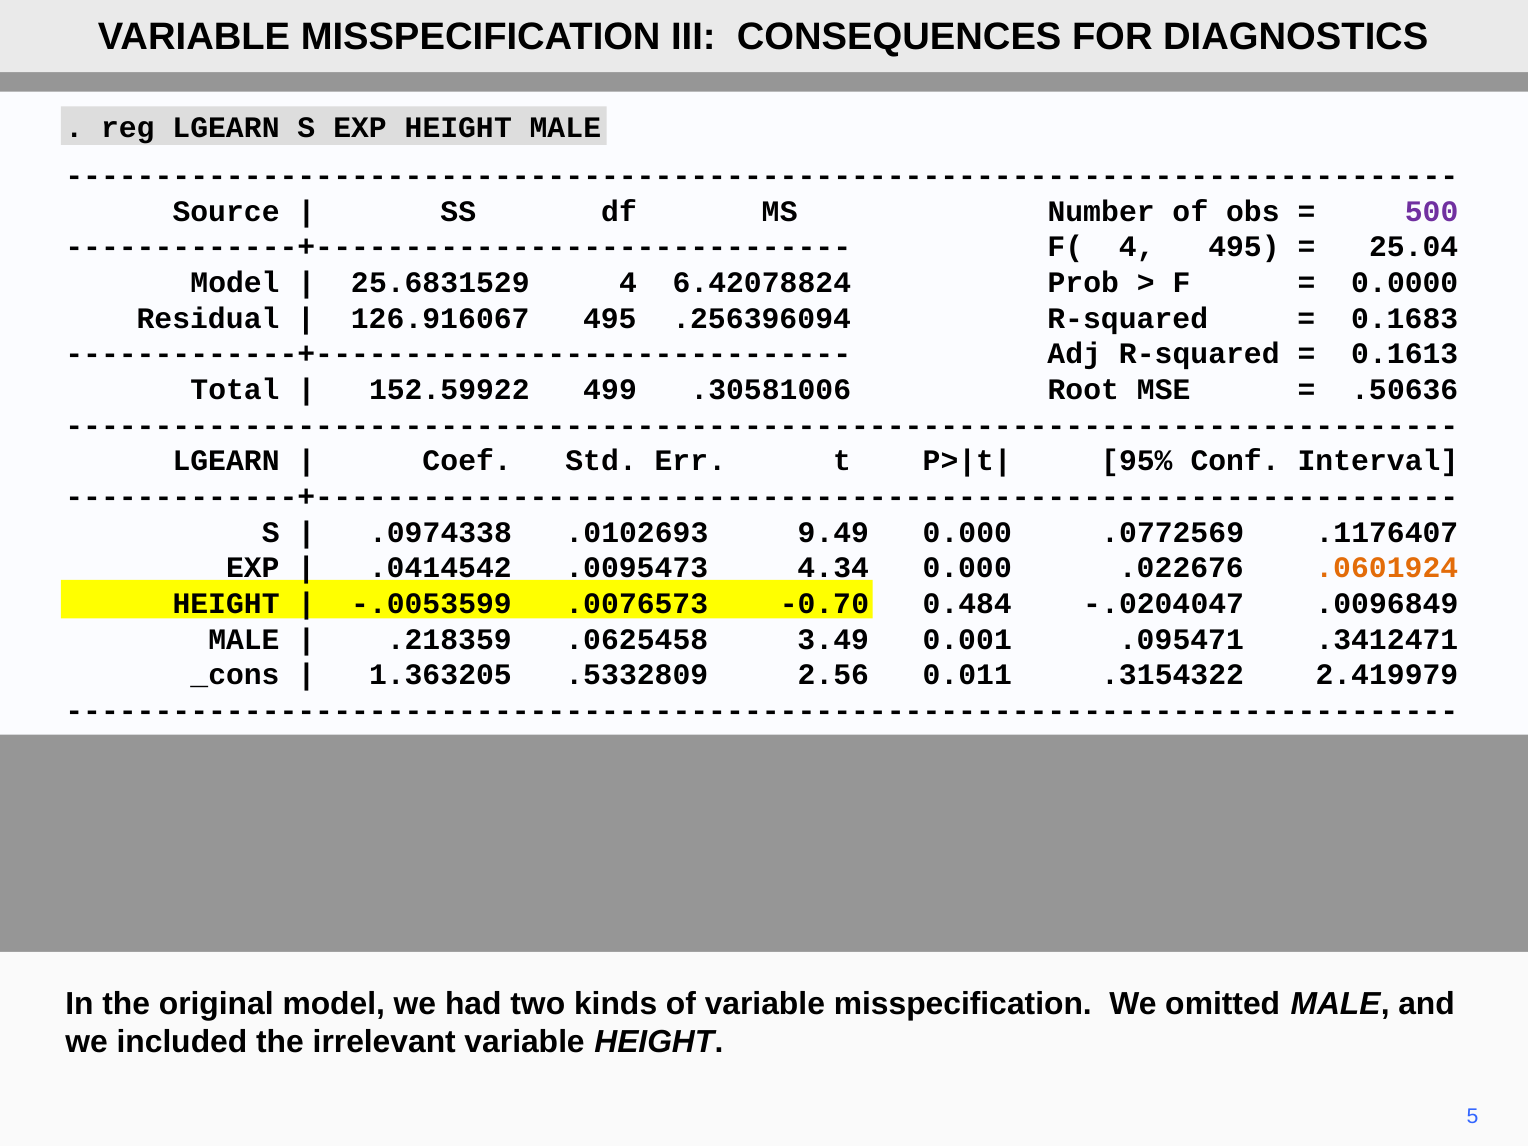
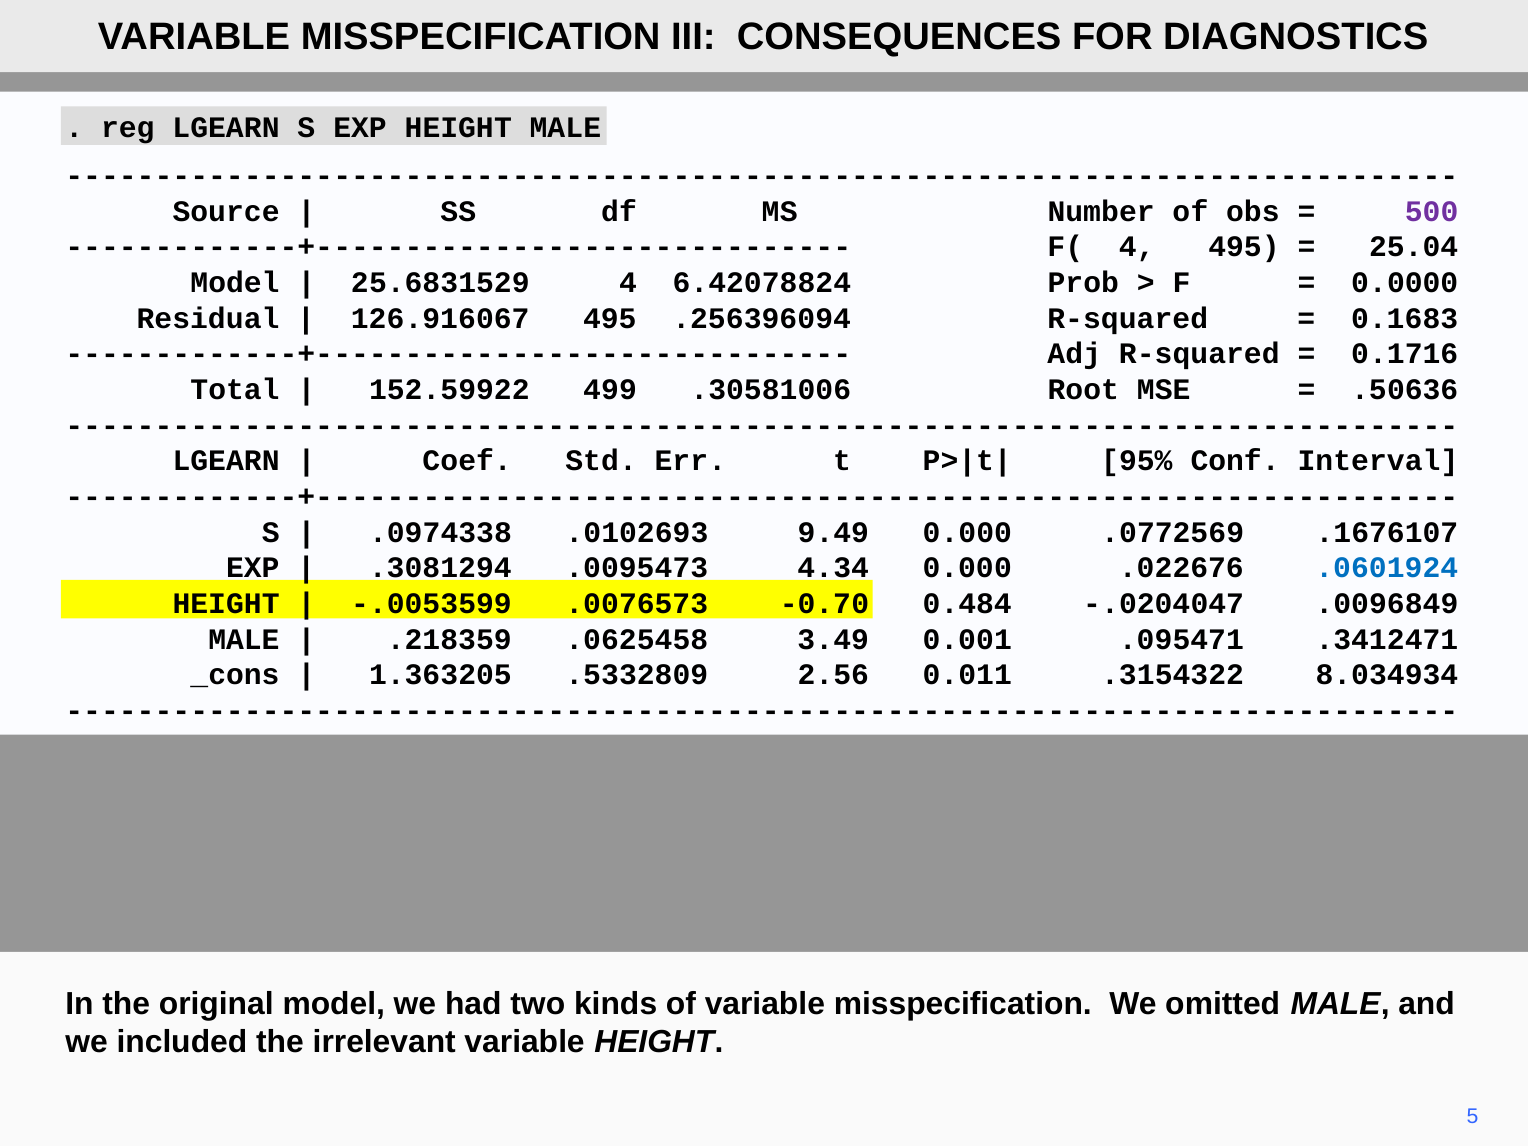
0.1613: 0.1613 -> 0.1716 (1405, 354)
.1176407: .1176407 -> .1676107 (1387, 532)
.0414542: .0414542 -> .3081294 (440, 568)
.0601924 colour: orange -> blue (1387, 568)
2.419979: 2.419979 -> 8.034934 (1387, 675)
